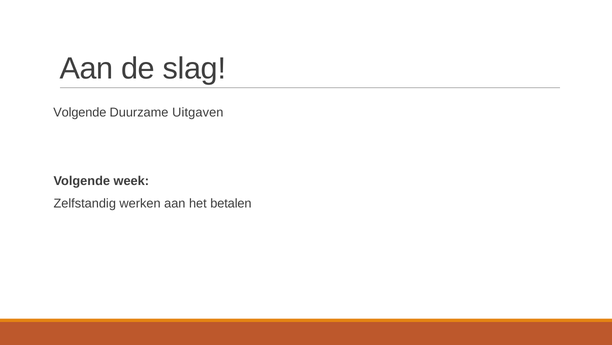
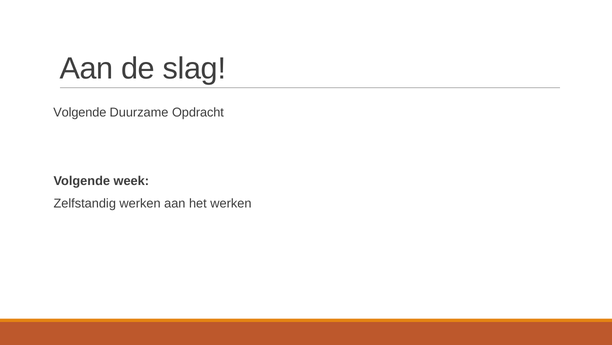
Uitgaven: Uitgaven -> Opdracht (198, 112)
het betalen: betalen -> werken (231, 203)
